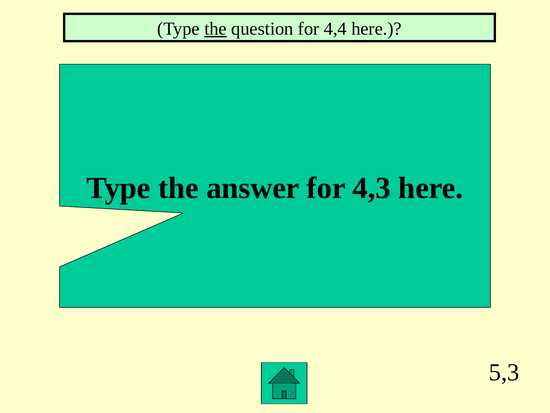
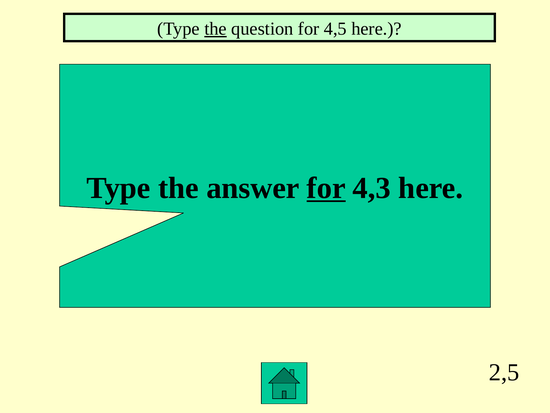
4,4: 4,4 -> 4,5 (335, 29)
for underline: none -> present (326, 188)
5,3: 5,3 -> 2,5 (504, 372)
